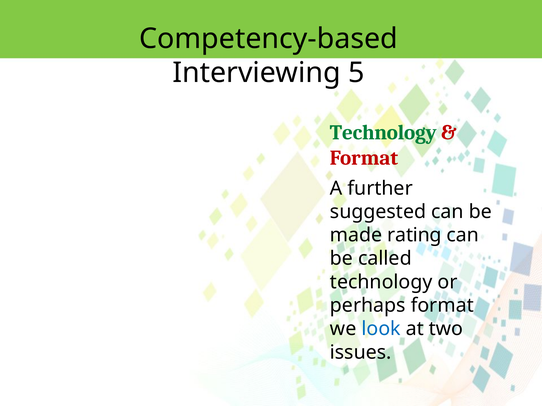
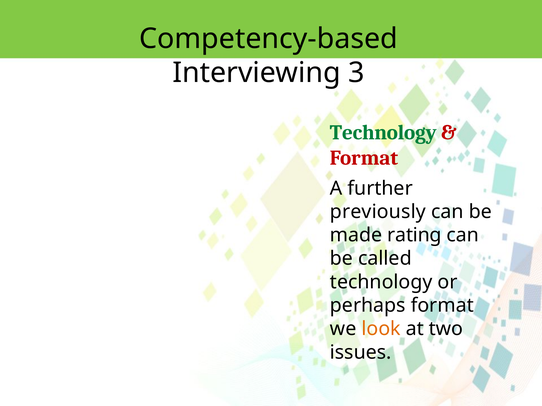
5: 5 -> 3 (356, 73)
suggested: suggested -> previously (378, 212)
look colour: blue -> orange (381, 329)
